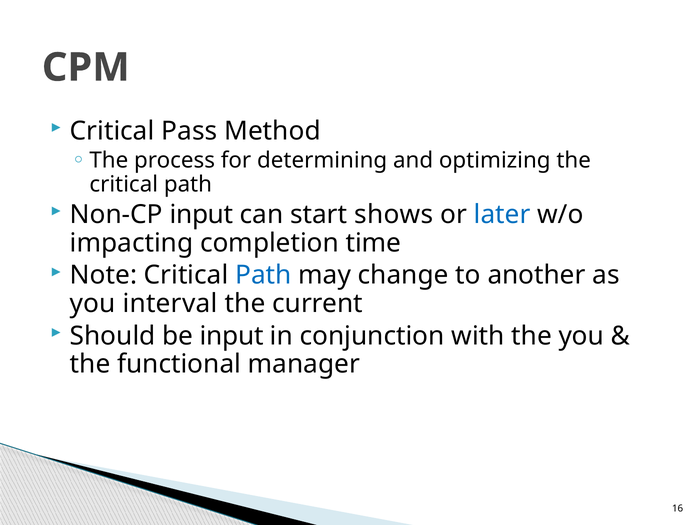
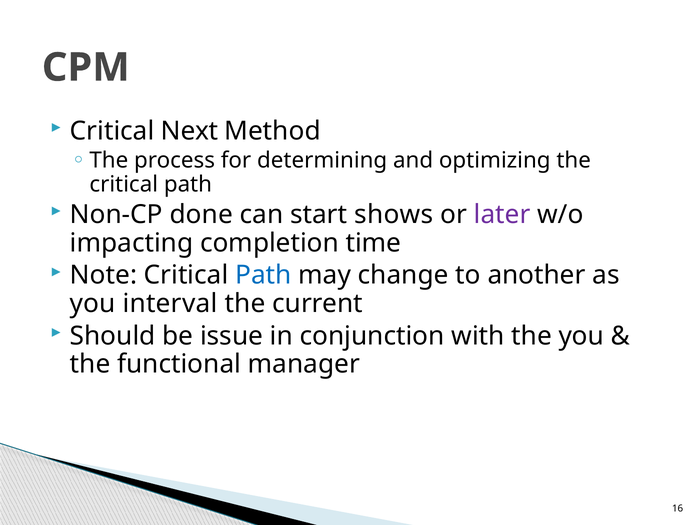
Pass: Pass -> Next (190, 131)
Non-CP input: input -> done (201, 215)
later colour: blue -> purple (502, 215)
be input: input -> issue (232, 336)
